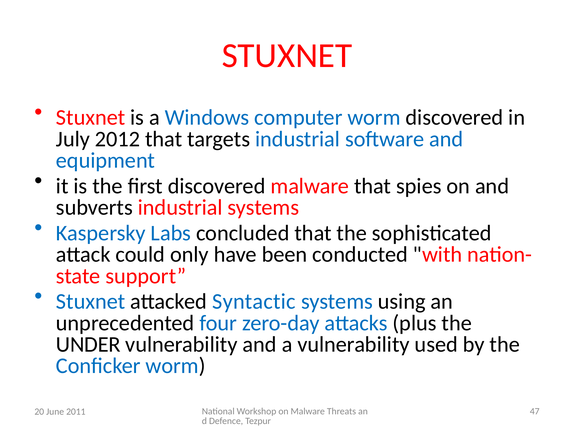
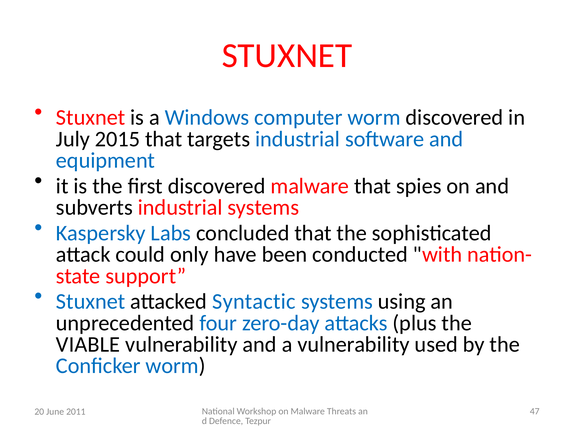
2012: 2012 -> 2015 (118, 139)
UNDER: UNDER -> VIABLE (88, 344)
